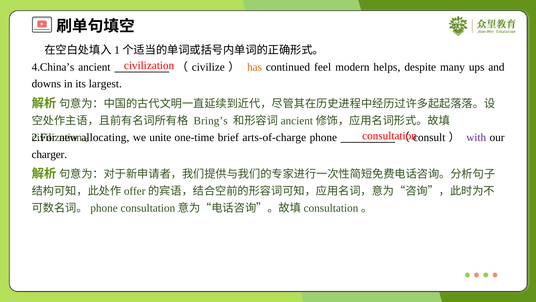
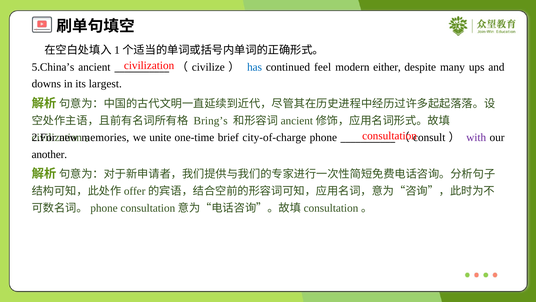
4.China’s: 4.China’s -> 5.China’s (53, 67)
has colour: orange -> blue (255, 67)
helps: helps -> either (387, 67)
allocating: allocating -> memories (105, 137)
arts-of-charge: arts-of-charge -> city-of-charge (274, 137)
charger: charger -> another (49, 154)
